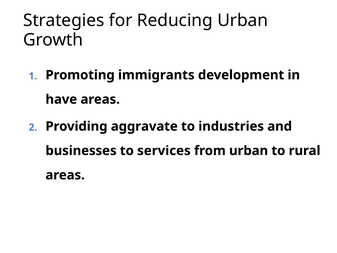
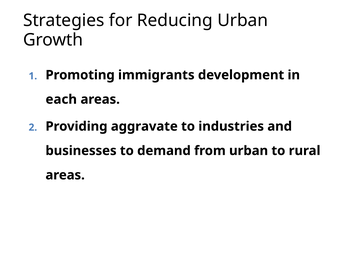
have: have -> each (61, 99)
services: services -> demand (164, 151)
